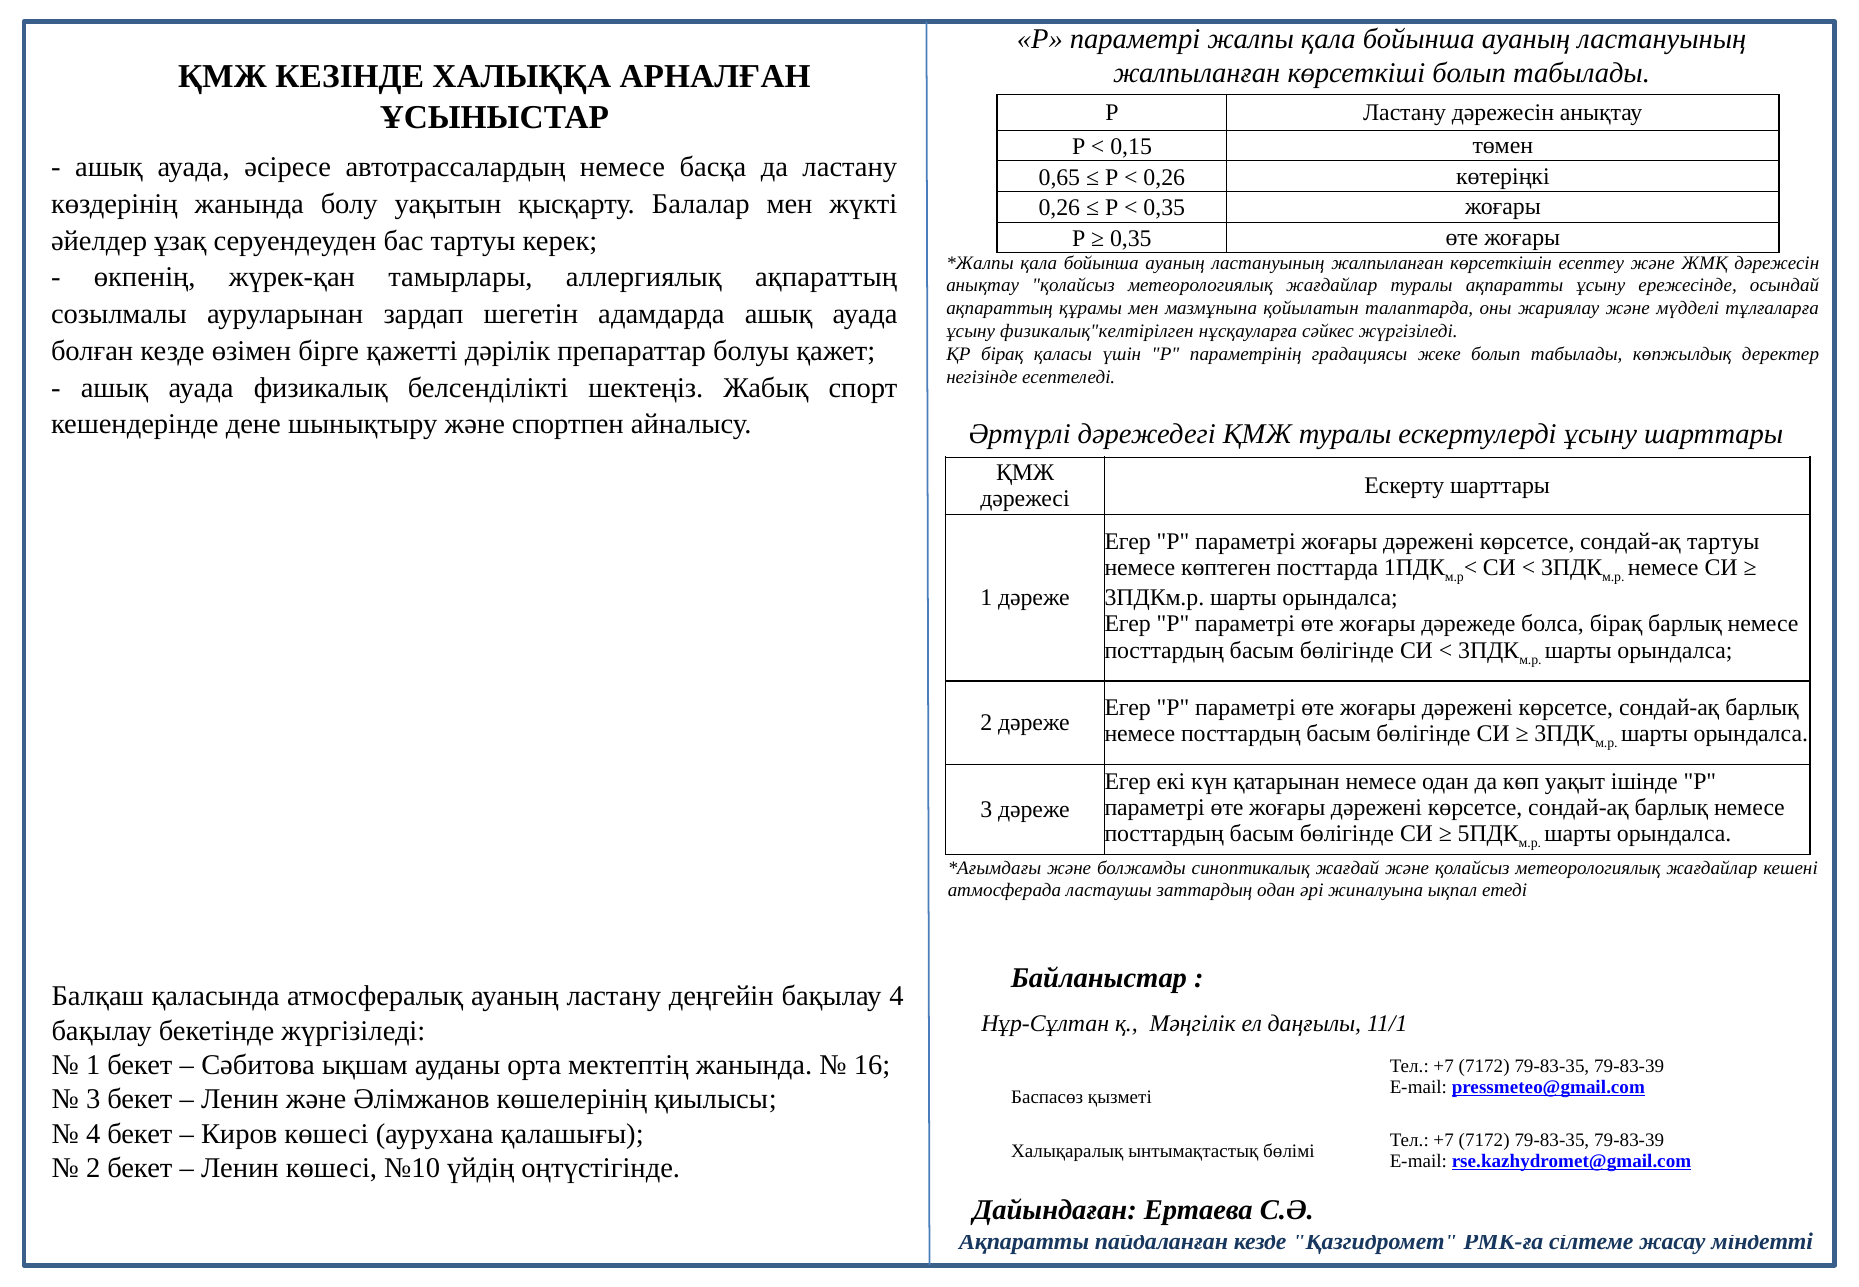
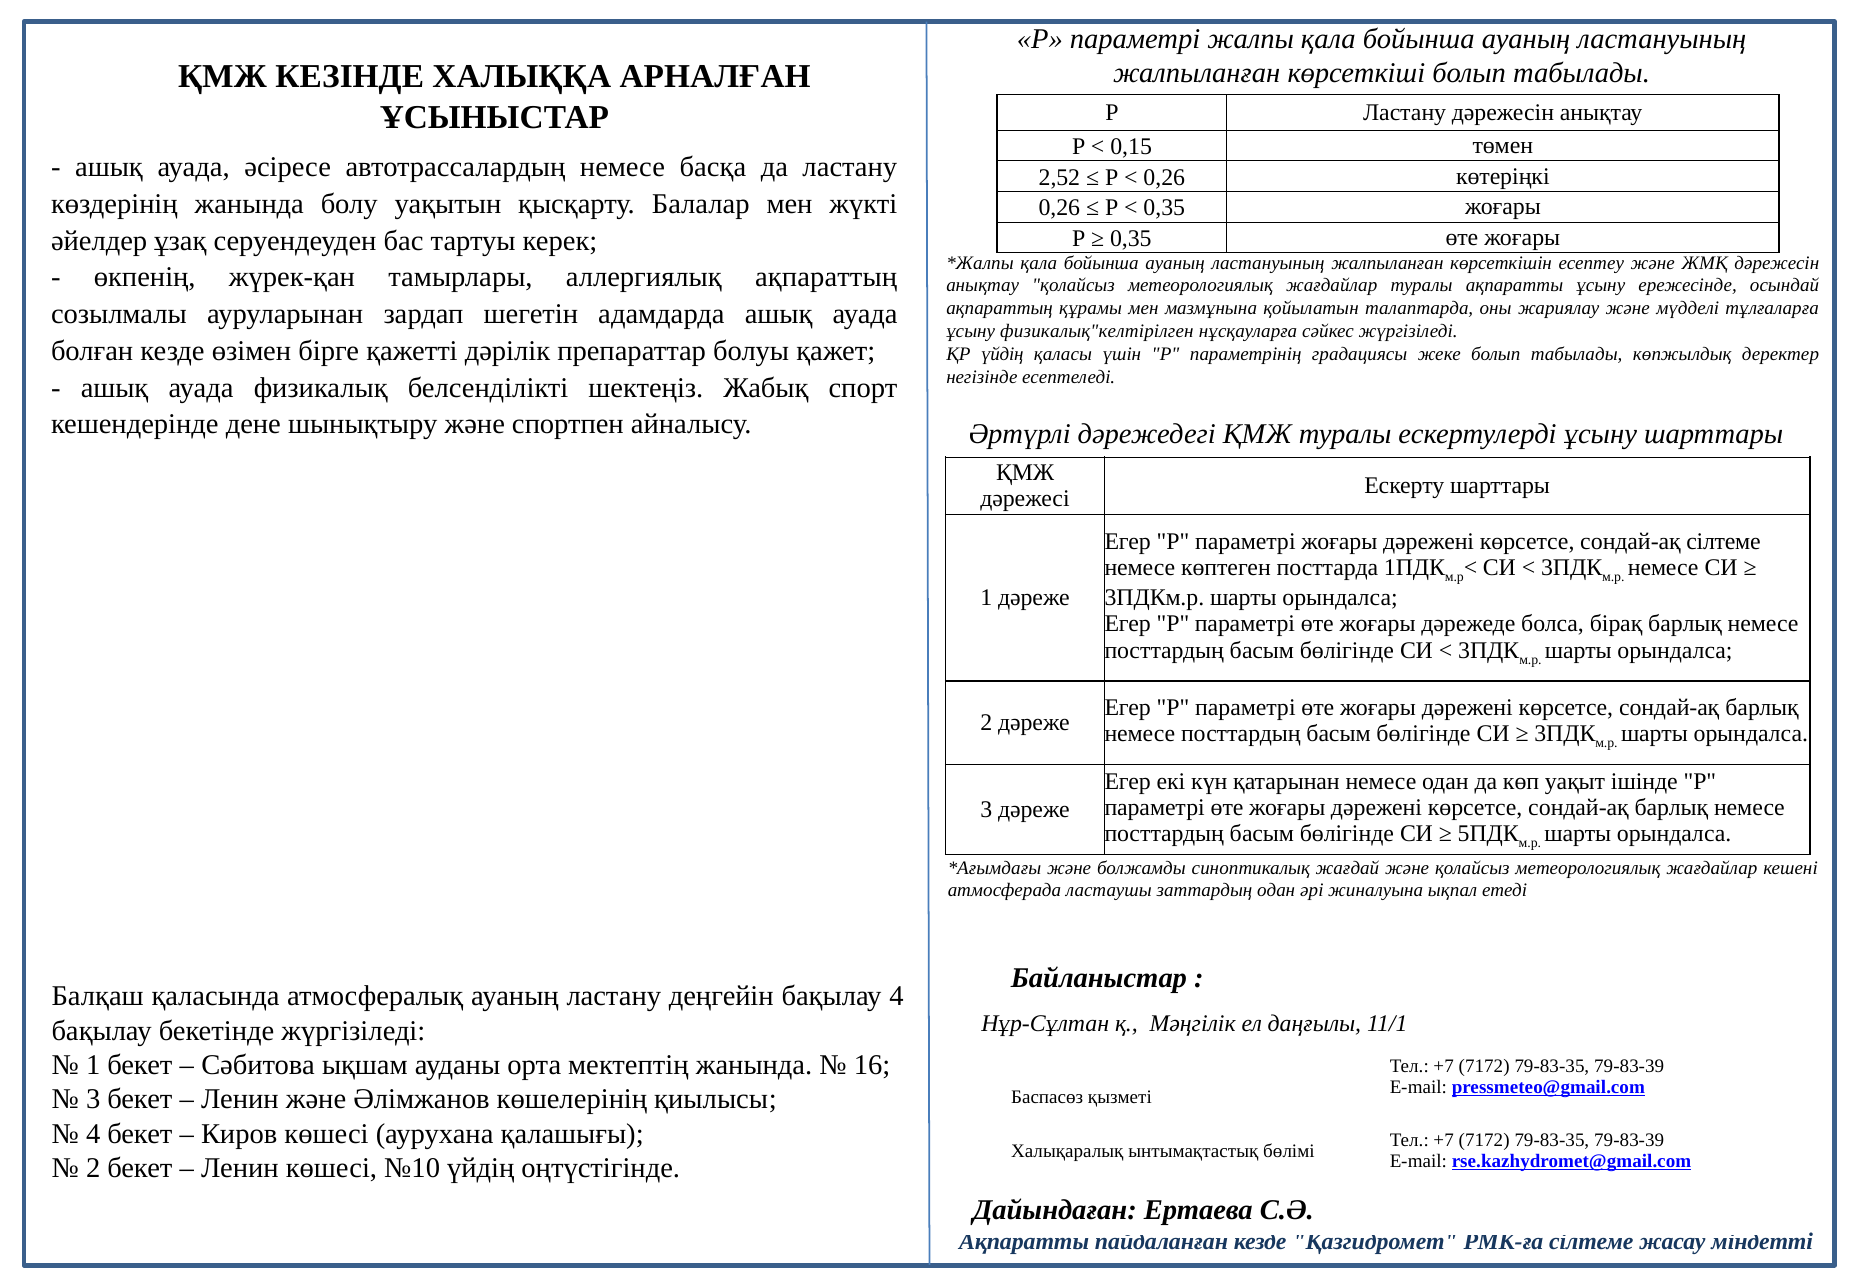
0,65: 0,65 -> 2,52 (1059, 177)
ҚР бірақ: бірақ -> үйдің (1002, 354)
сондай-ақ тартуы: тартуы -> сілтеме (1723, 541)
